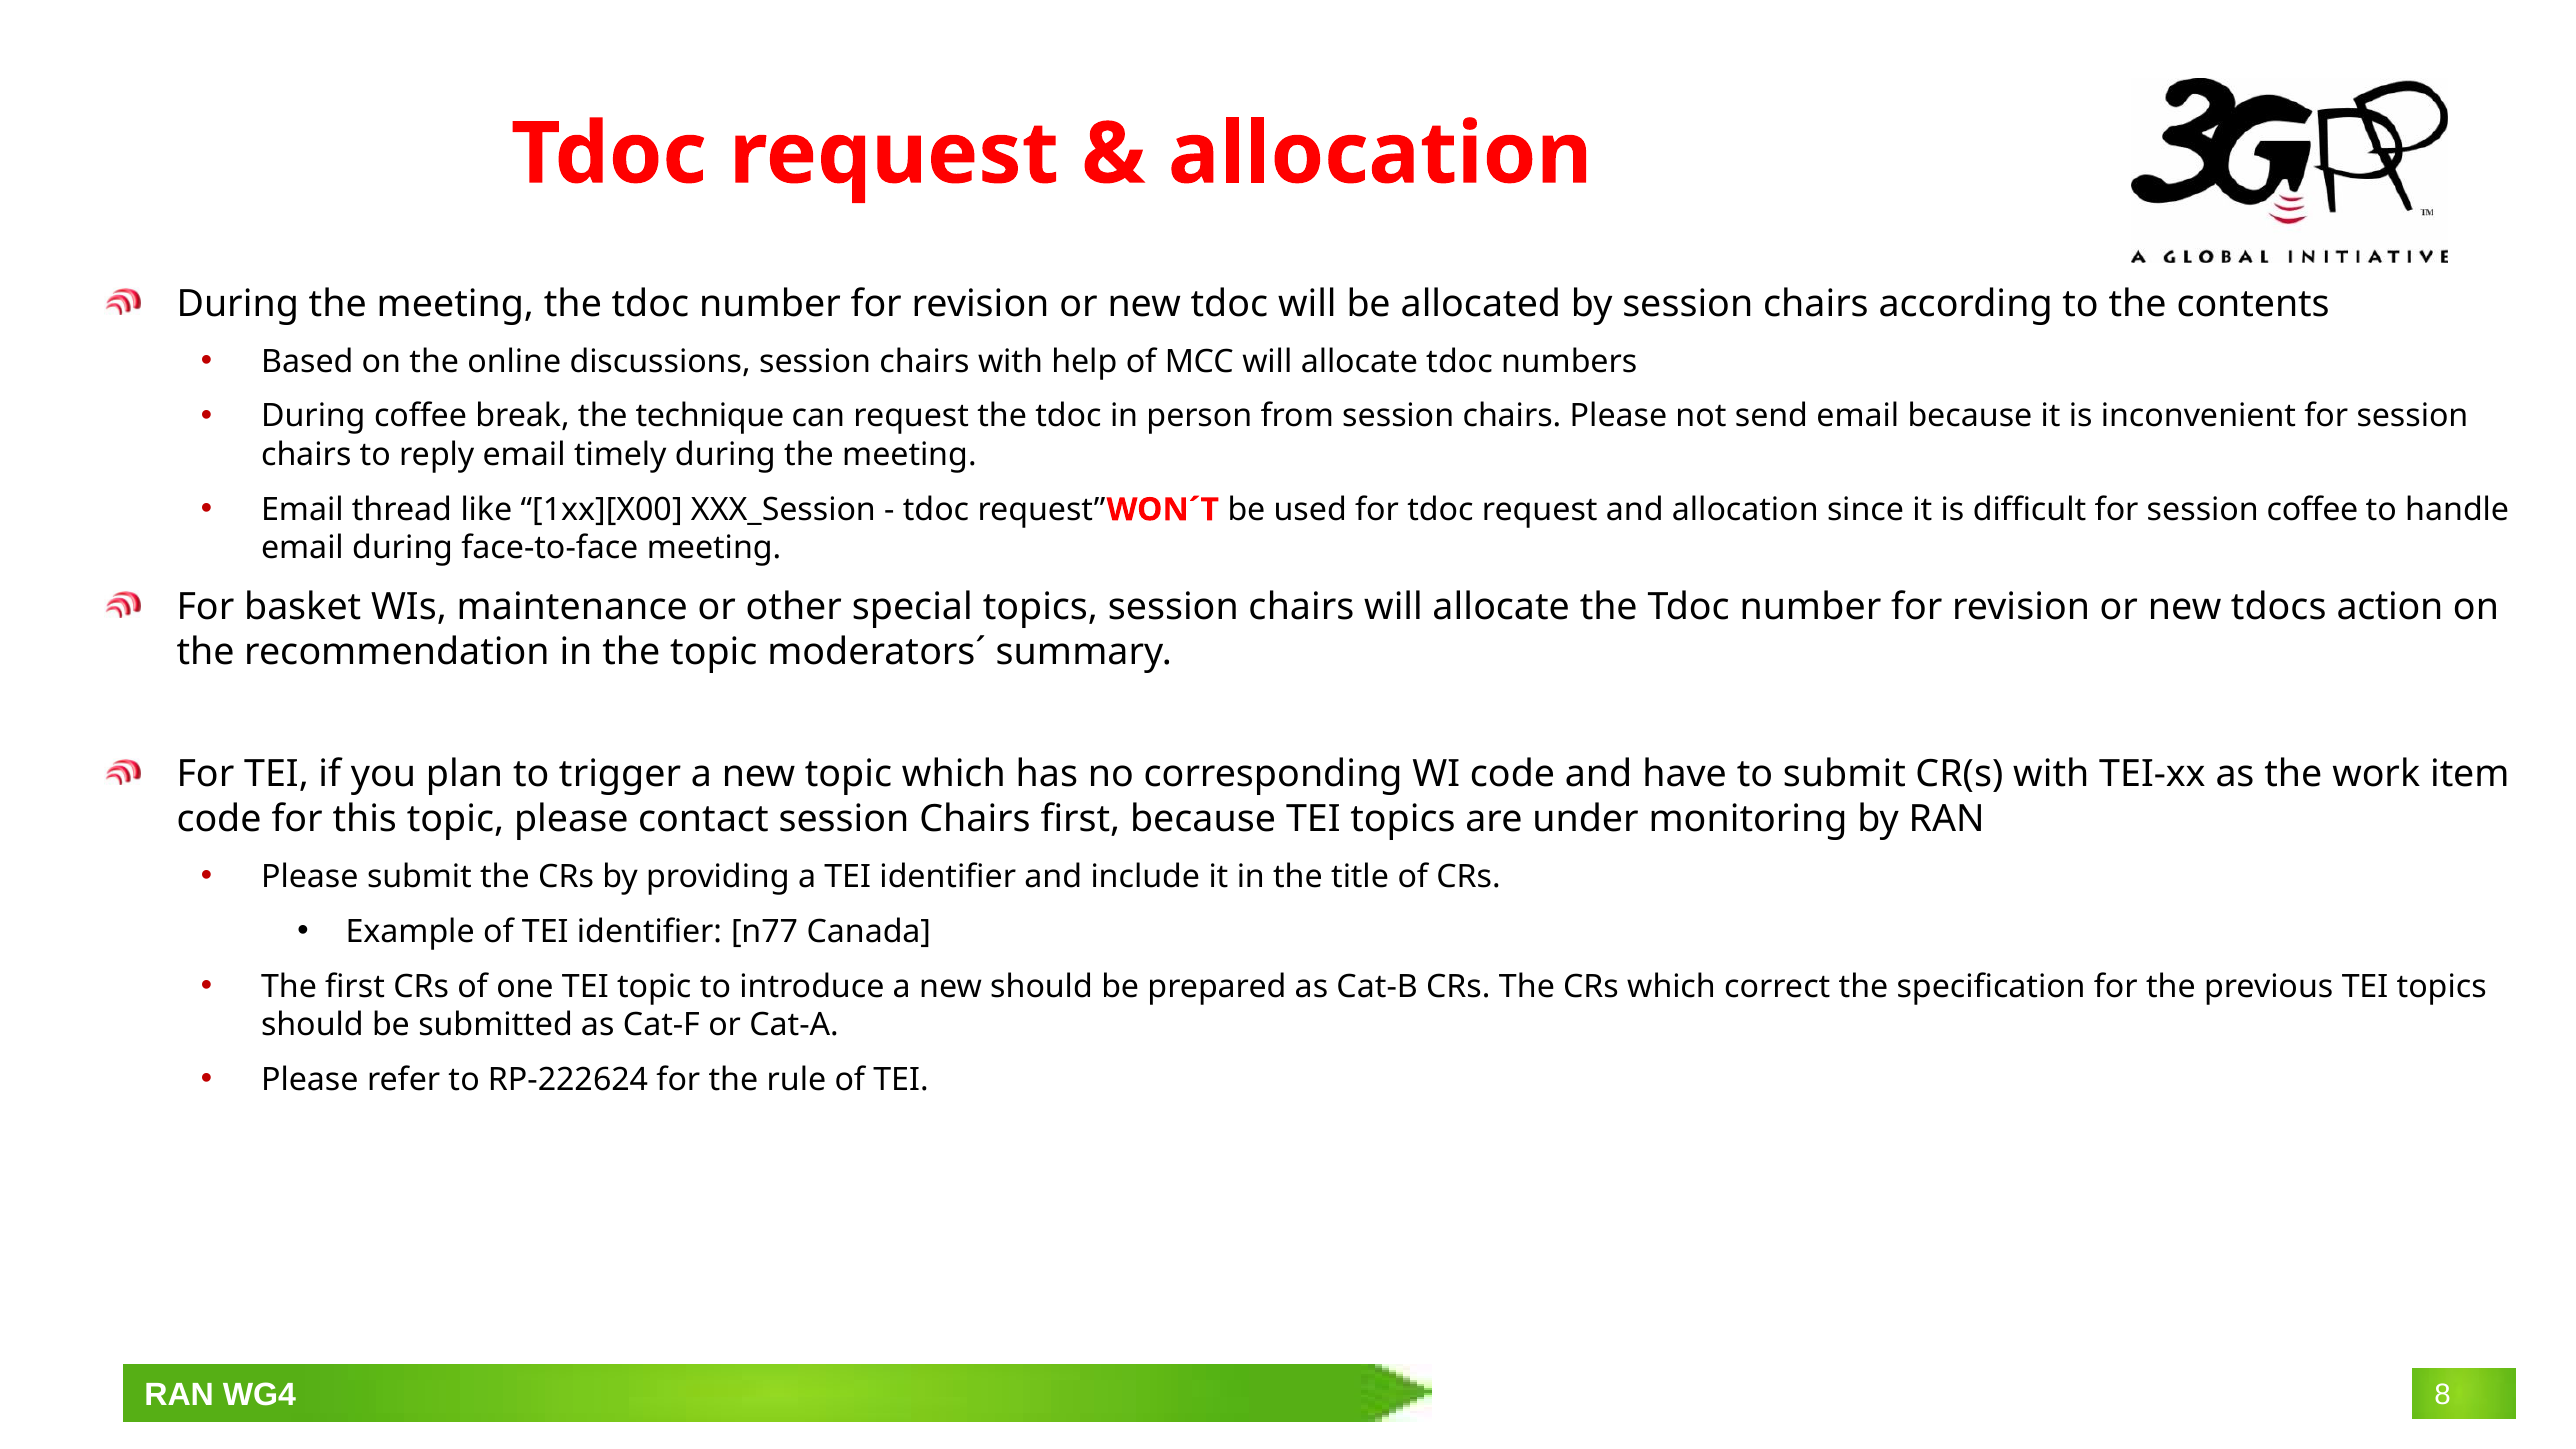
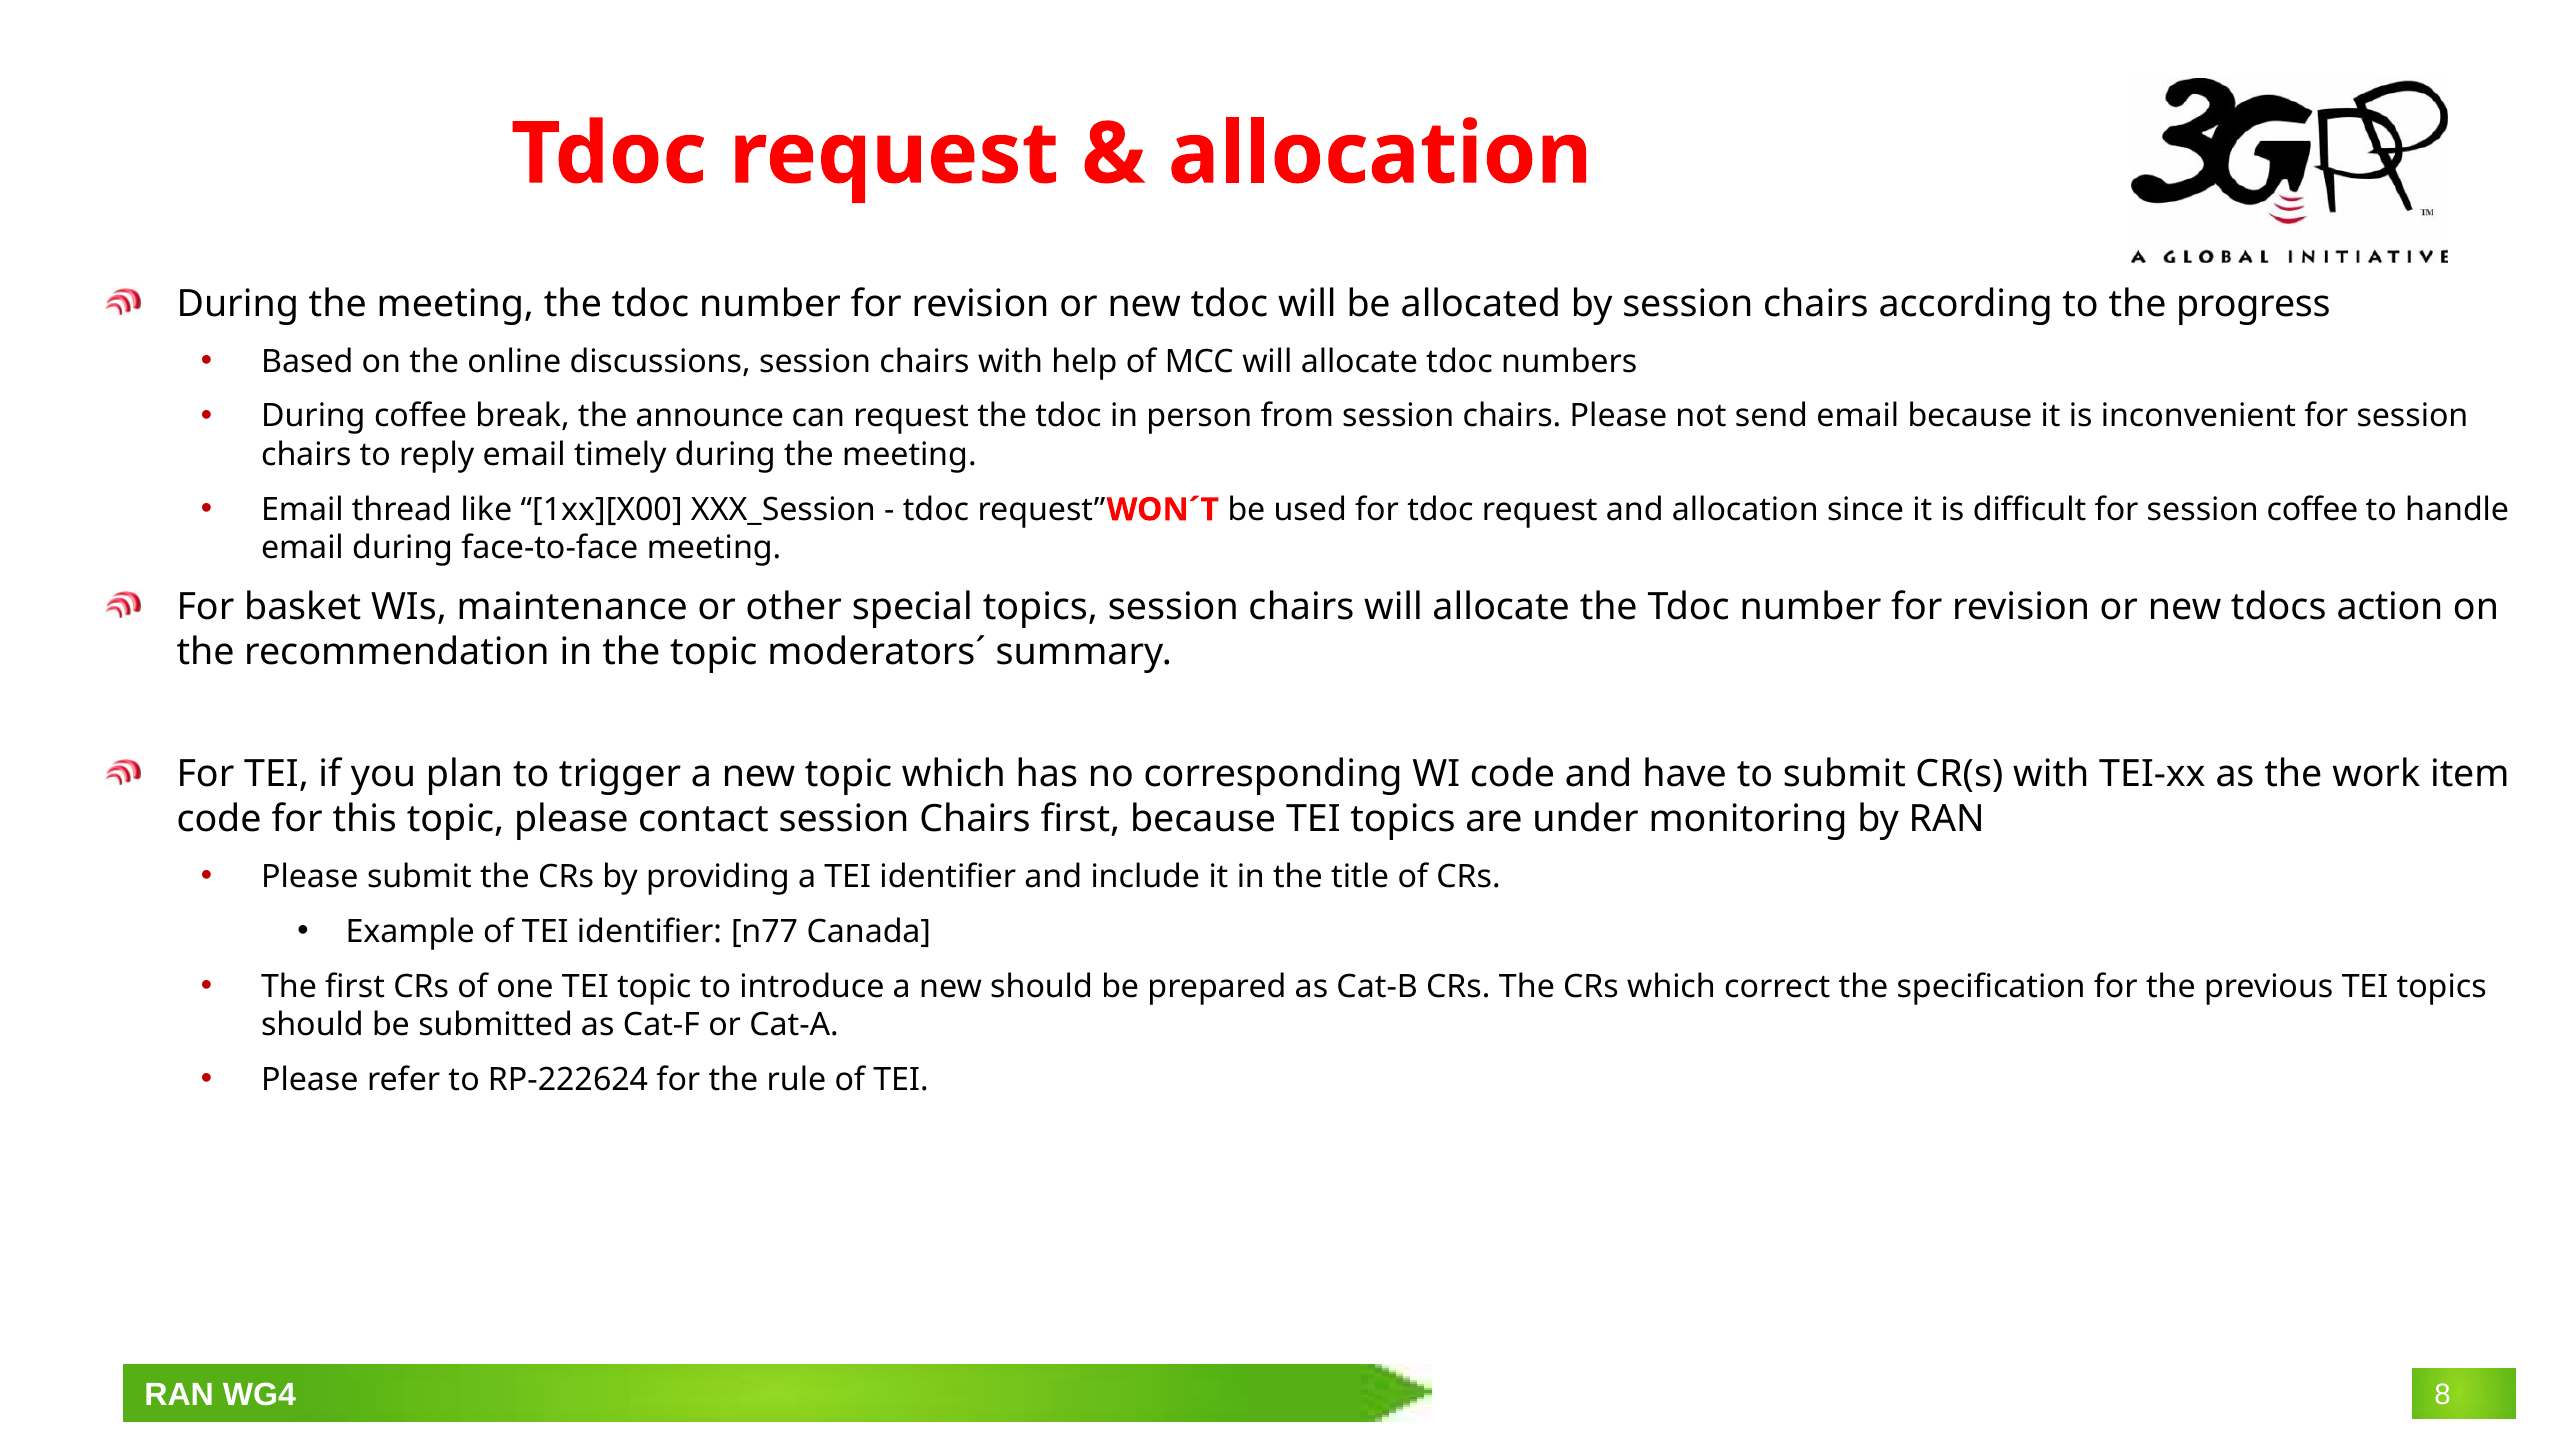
contents: contents -> progress (2253, 304)
technique: technique -> announce (710, 416)
